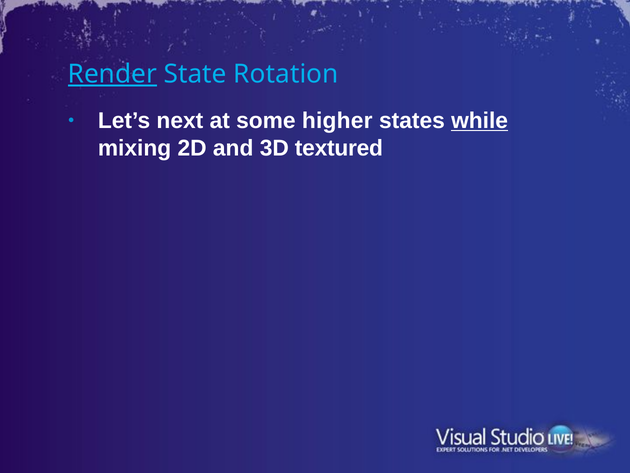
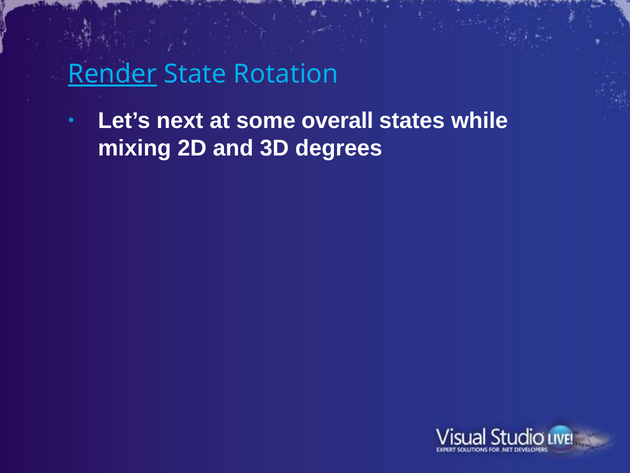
higher: higher -> overall (337, 121)
while underline: present -> none (480, 121)
textured: textured -> degrees (339, 148)
